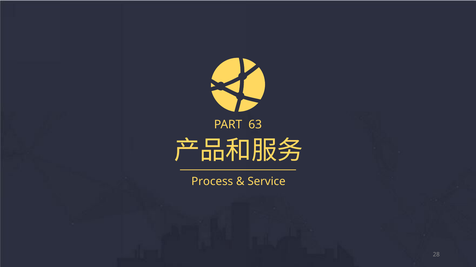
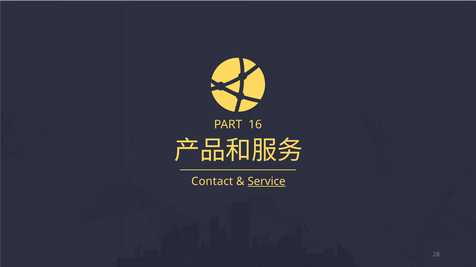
63: 63 -> 16 (255, 125)
Process: Process -> Contact (212, 182)
Service underline: none -> present (267, 182)
